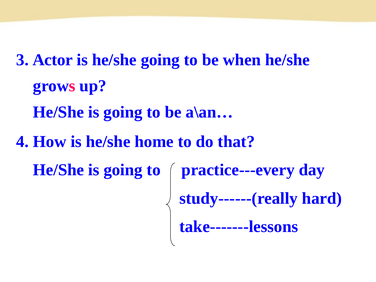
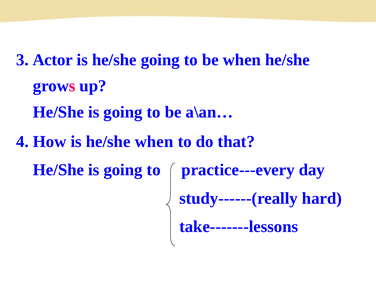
he/she home: home -> when (154, 141)
